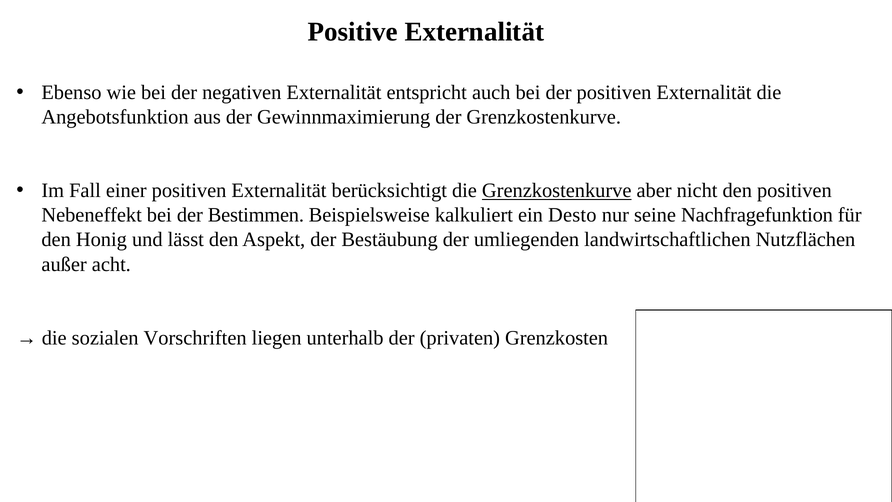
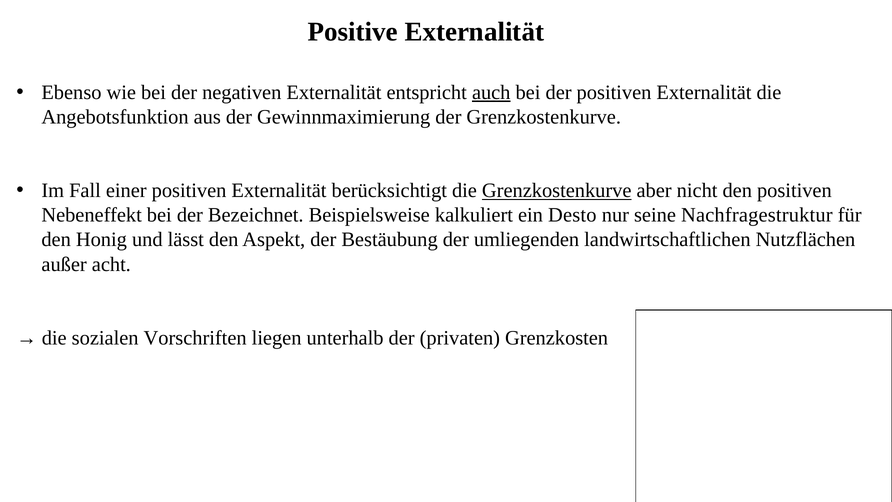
auch underline: none -> present (491, 92)
Bestimmen: Bestimmen -> Bezeichnet (256, 215)
Nachfragefunktion: Nachfragefunktion -> Nachfragestruktur (757, 215)
